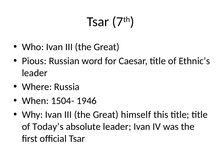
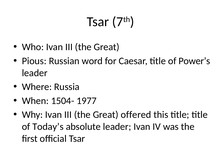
Ethnic’s: Ethnic’s -> Power’s (194, 61)
1946: 1946 -> 1977 (87, 101)
himself: himself -> offered (136, 115)
